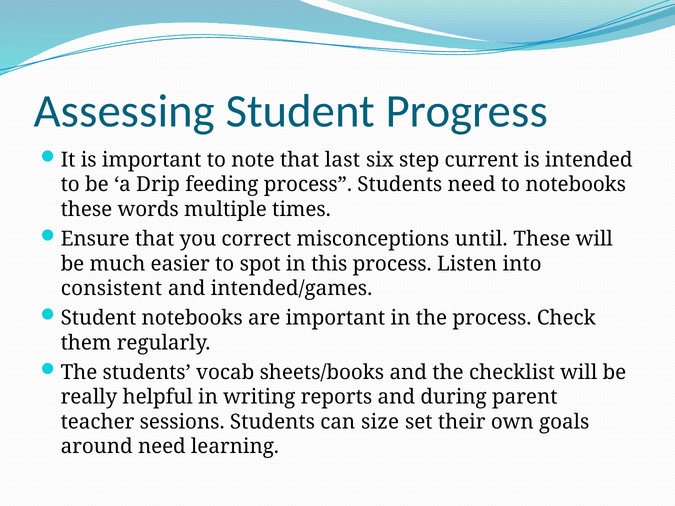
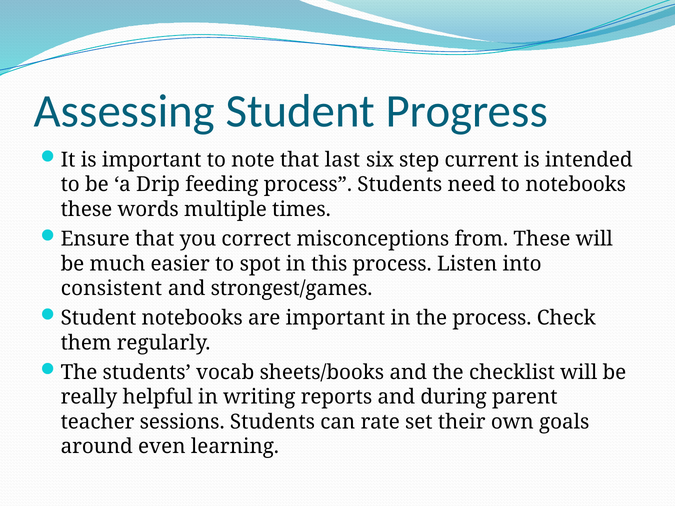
until: until -> from (481, 239)
intended/games: intended/games -> strongest/games (292, 289)
size: size -> rate (380, 422)
around need: need -> even (162, 447)
